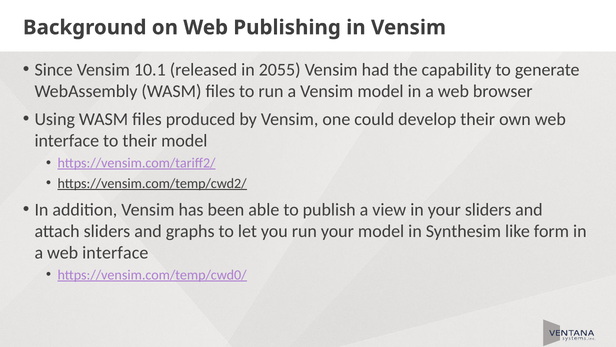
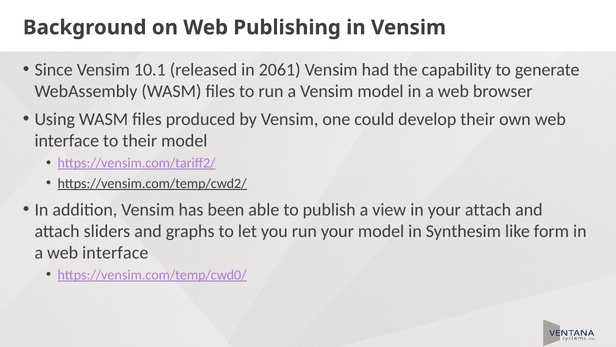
2055: 2055 -> 2061 (280, 70)
your sliders: sliders -> attach (488, 209)
